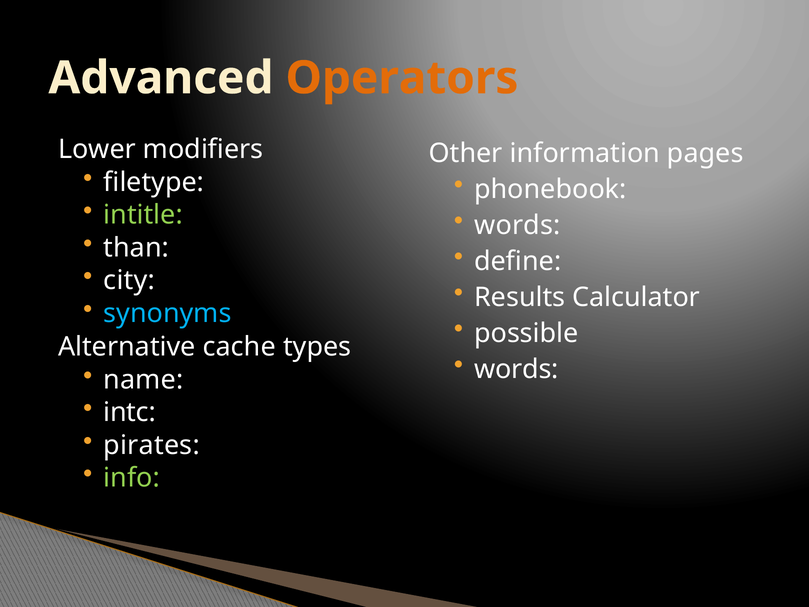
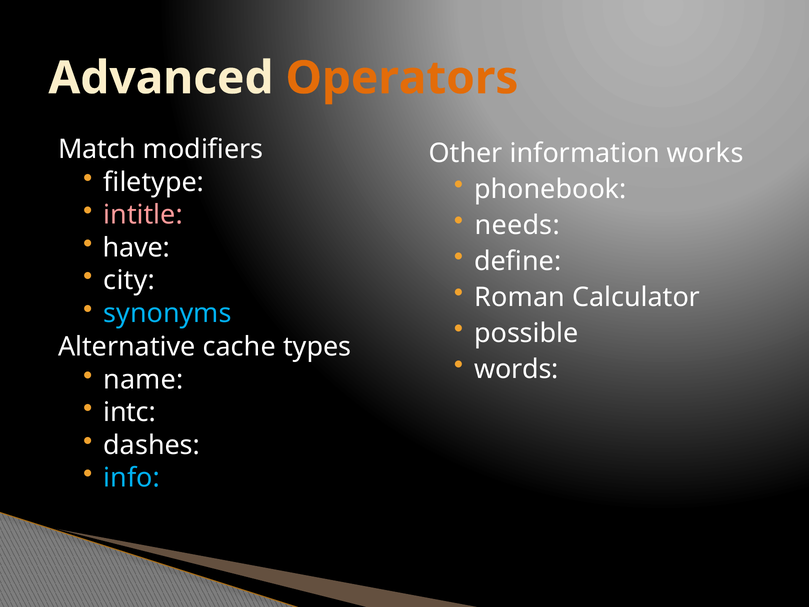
Lower: Lower -> Match (97, 149)
pages: pages -> works (705, 153)
intitle colour: light green -> pink (143, 215)
words: words -> needs (517, 225)
than: than -> have (136, 248)
Results: Results -> Roman (520, 297)
pirates: pirates -> dashes (152, 445)
info colour: light green -> light blue (132, 478)
